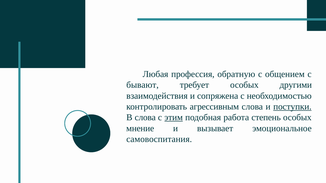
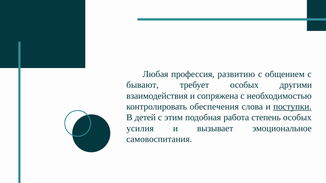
обратную: обратную -> развитию (236, 74)
агрессивным: агрессивным -> обеспечения (214, 107)
В слова: слова -> детей (145, 118)
этим underline: present -> none (174, 118)
мнение: мнение -> усилия (140, 129)
